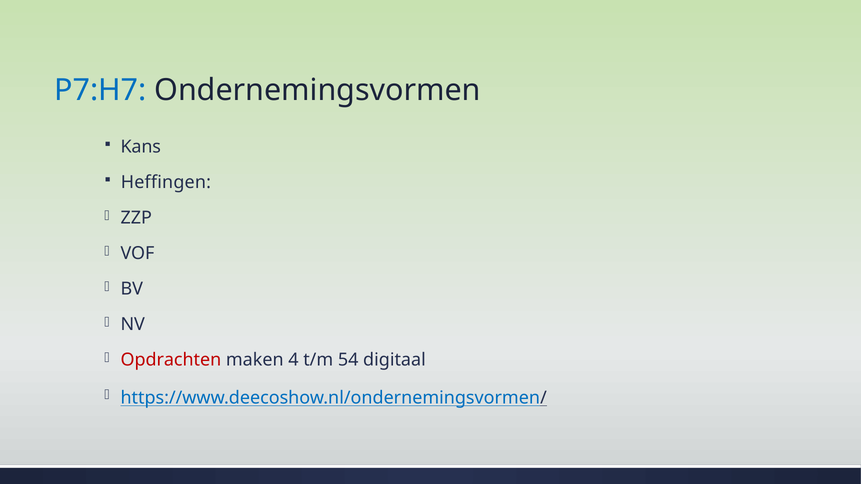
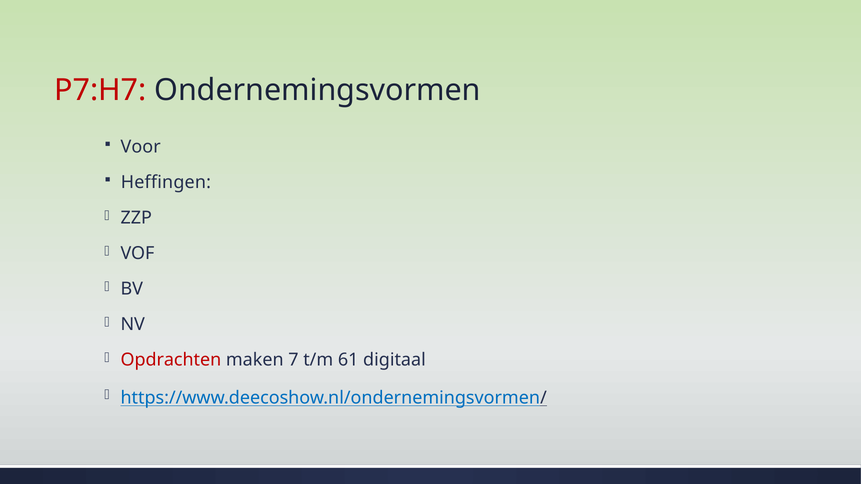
P7:H7 colour: blue -> red (100, 90)
Kans: Kans -> Voor (141, 147)
4: 4 -> 7 (293, 360)
54: 54 -> 61 (348, 360)
